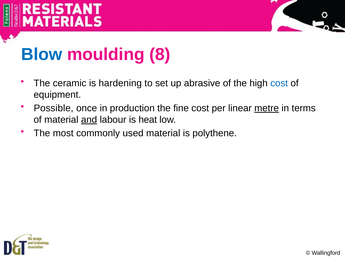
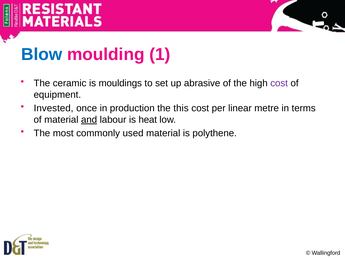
8: 8 -> 1 (160, 54)
hardening: hardening -> mouldings (120, 83)
cost colour: blue -> purple (279, 83)
Possible: Possible -> Invested (54, 108)
fine: fine -> this (181, 108)
metre underline: present -> none (267, 108)
